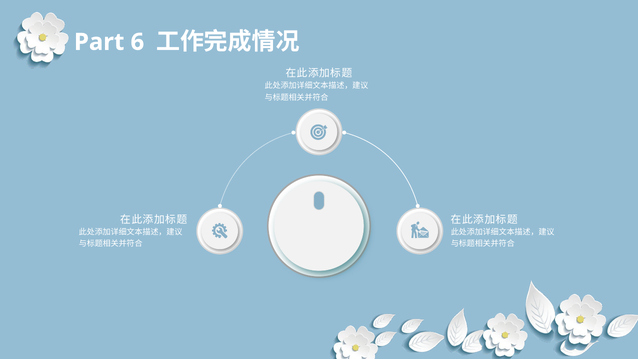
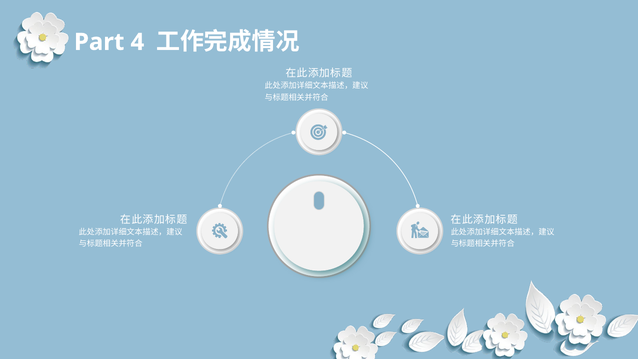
6: 6 -> 4 (137, 42)
